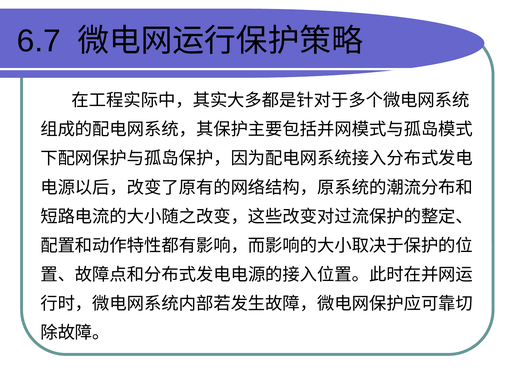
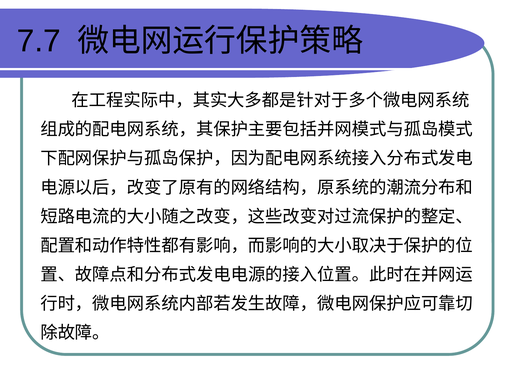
6.7: 6.7 -> 7.7 (39, 41)
